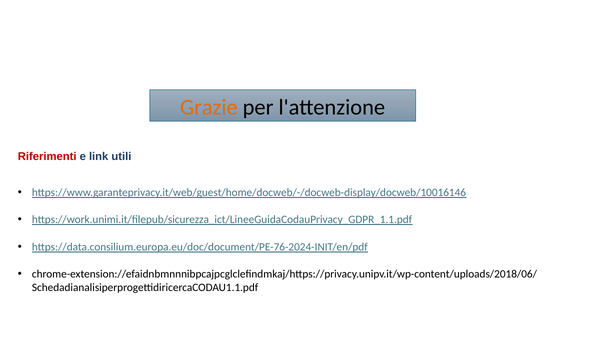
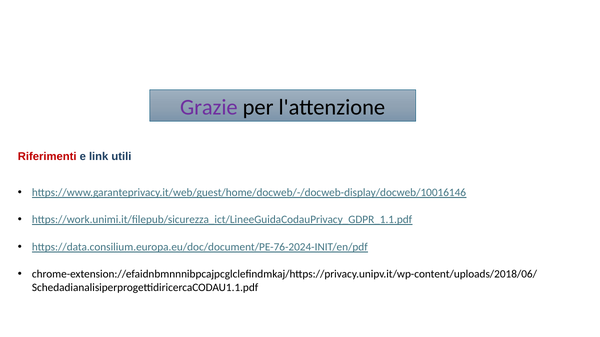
Grazie colour: orange -> purple (209, 107)
